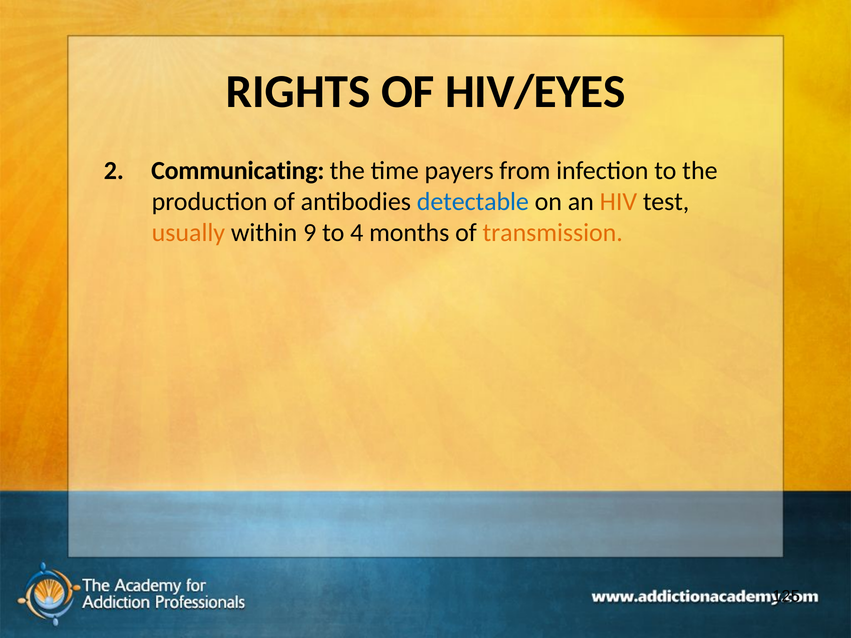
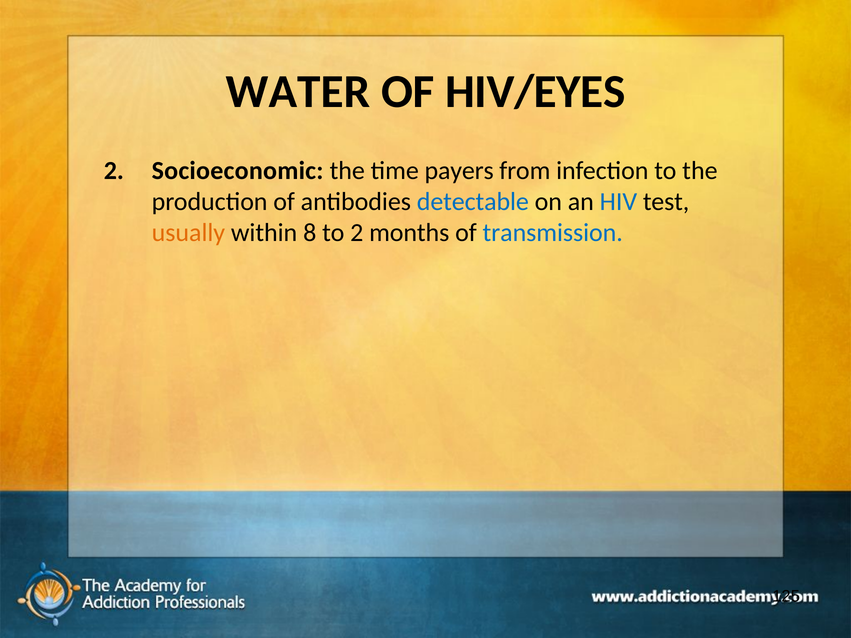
RIGHTS: RIGHTS -> WATER (298, 92)
Communicating: Communicating -> Socioeconomic (238, 171)
HIV colour: orange -> blue (618, 202)
9: 9 -> 8 (310, 233)
to 4: 4 -> 2 (357, 233)
transmission colour: orange -> blue (553, 233)
